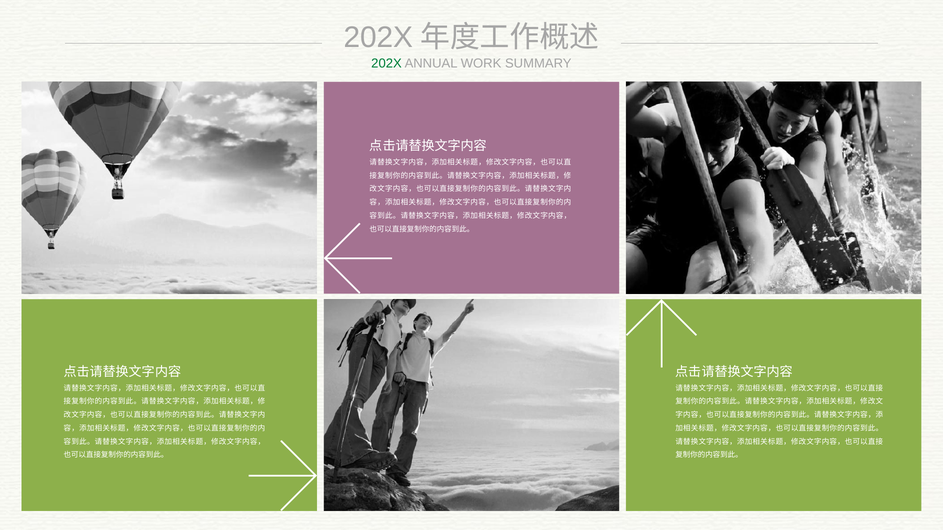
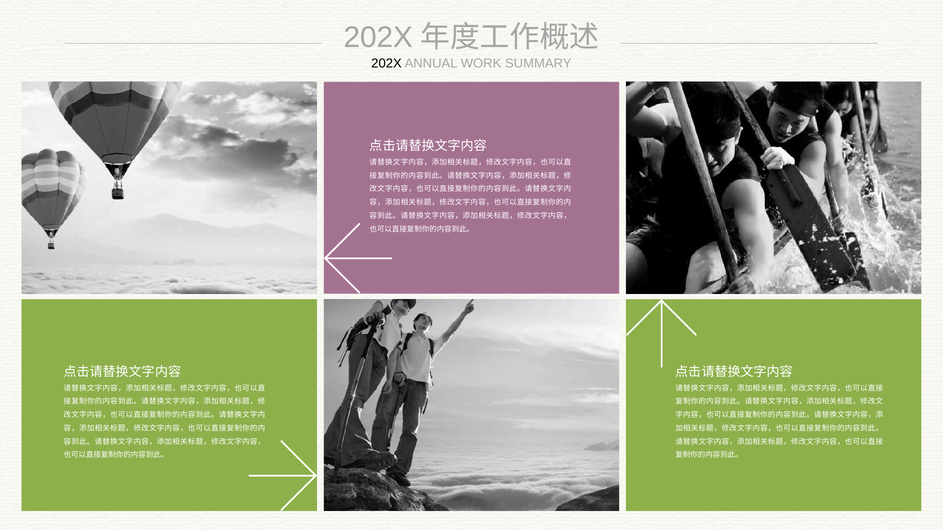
202X colour: green -> black (386, 63)
